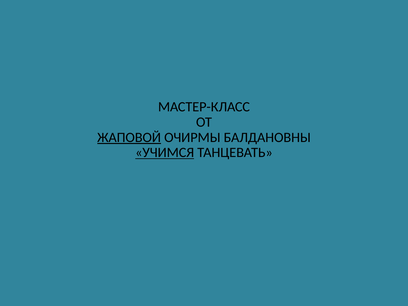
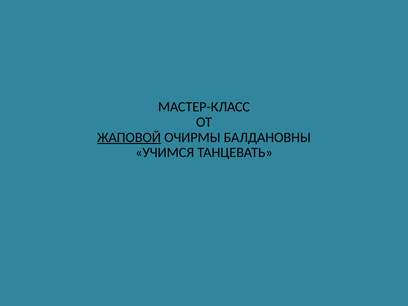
УЧИМСЯ underline: present -> none (165, 153)
